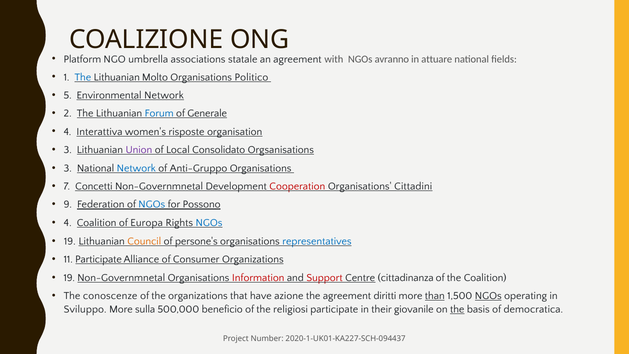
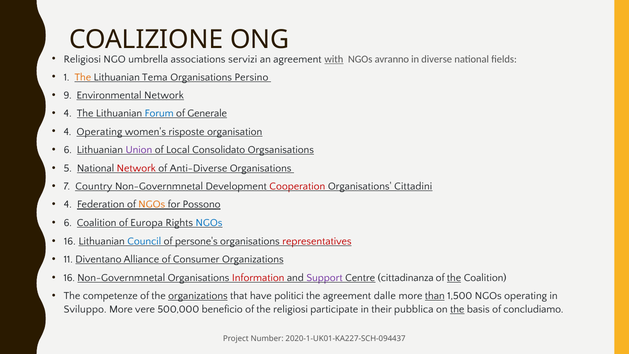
Platform: Platform -> Religiosi (82, 59)
statale: statale -> servizi (243, 59)
with underline: none -> present (334, 59)
attuare: attuare -> diverse (437, 59)
The colour: blue -> orange (83, 77)
Molto: Molto -> Tema (155, 77)
Politico: Politico -> Persino (251, 77)
5: 5 -> 9 (68, 95)
2: 2 -> 4 (68, 113)
4 Interattiva: Interattiva -> Operating (99, 131)
3: 3 -> 6 (68, 150)
3: 3 -> 5 (68, 168)
Network colour: blue -> red (136, 168)
Anti-Gruppo: Anti-Gruppo -> Anti-Diverse (199, 168)
Concetti: Concetti -> Country (94, 186)
9: 9 -> 4 (68, 204)
NGOs colour: blue -> orange (152, 204)
4: 4 -> 6 (68, 223)
19: 19 -> 16 (70, 241)
Council colour: orange -> blue (144, 241)
representatives colour: blue -> red (317, 241)
11 Participate: Participate -> Diventano (98, 259)
19: 19 -> 16 (69, 278)
Support colour: red -> purple (325, 278)
the underline: none -> present (454, 278)
conoscenze: conoscenze -> competenze (110, 296)
organizations underline: none -> present (198, 296)
azione: azione -> politici (289, 296)
diritti: diritti -> dalle (385, 296)
NGOs underline: present -> none (488, 296)
sulla: sulla -> vere (145, 309)
giovanile: giovanile -> pubblica (414, 309)
democratica: democratica -> concludiamo (533, 309)
